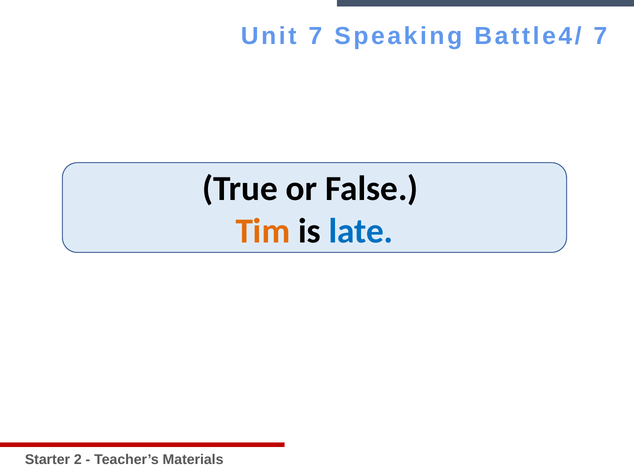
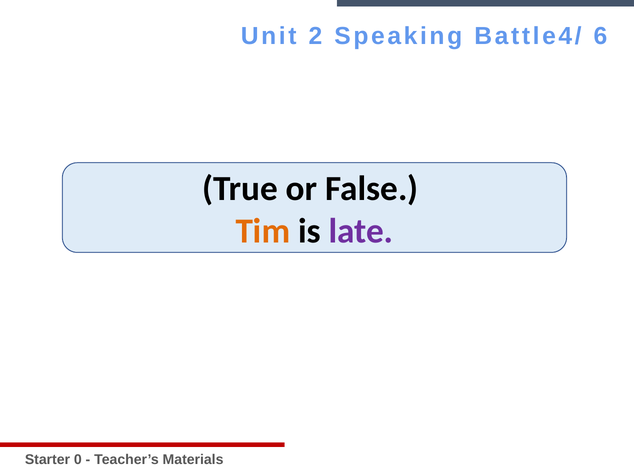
Unit 7: 7 -> 2 (315, 36)
Battle4/ 7: 7 -> 6 (600, 36)
late colour: blue -> purple (361, 231)
2: 2 -> 0 (78, 460)
